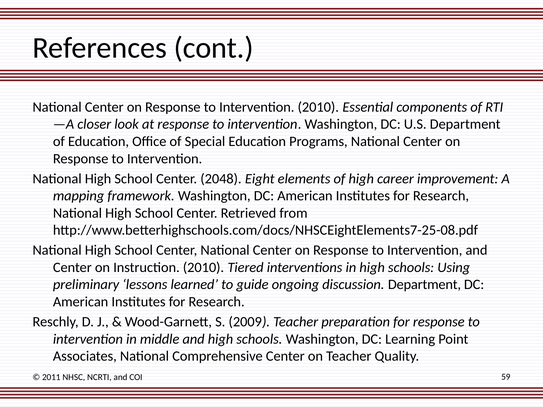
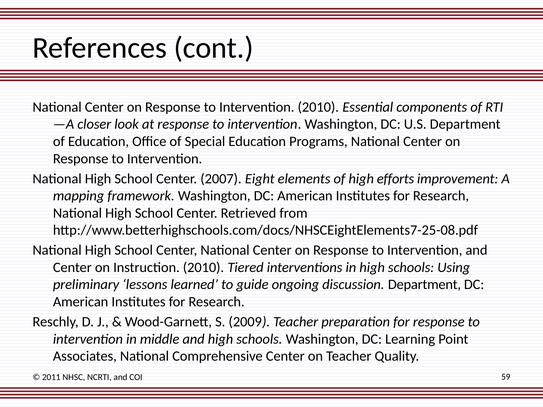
2048: 2048 -> 2007 (221, 179)
career: career -> efforts (396, 179)
